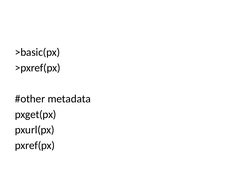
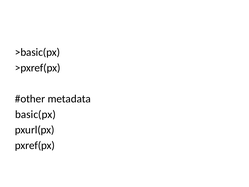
pxget(px: pxget(px -> basic(px (35, 114)
